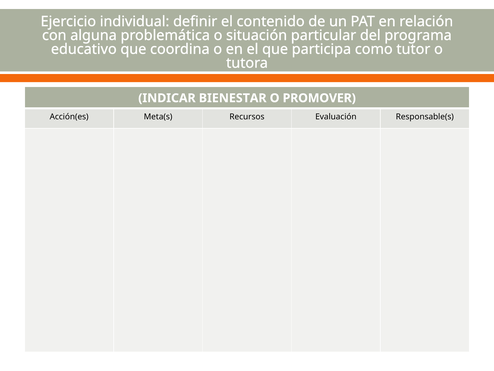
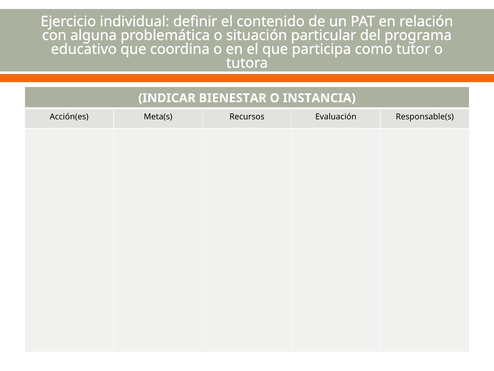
PROMOVER: PROMOVER -> INSTANCIA (319, 98)
